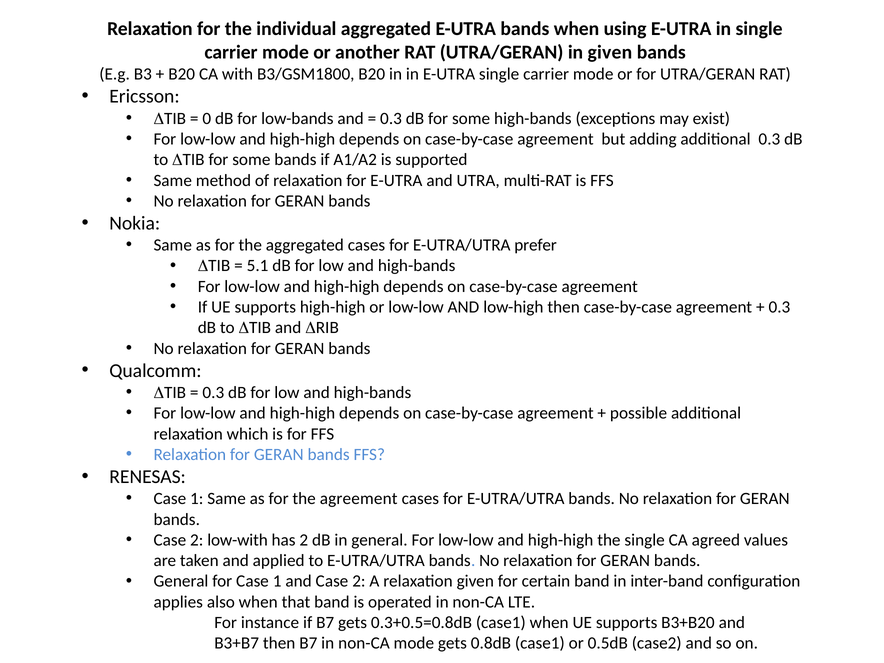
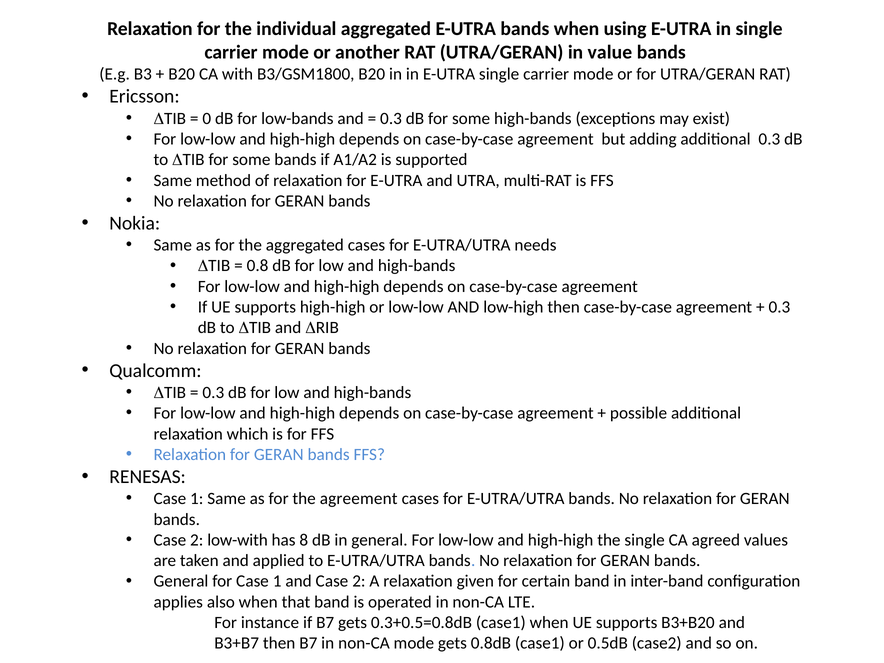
in given: given -> value (610, 52)
prefer: prefer -> needs (535, 245)
5.1: 5.1 -> 0.8 (258, 266)
has 2: 2 -> 8 (304, 540)
